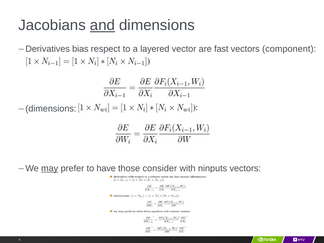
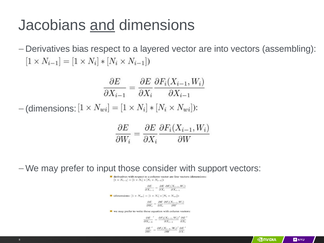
fast: fast -> into (221, 49)
component: component -> assembling (289, 49)
may underline: present -> none (50, 168)
have: have -> input (106, 168)
ninputs: ninputs -> support (213, 168)
